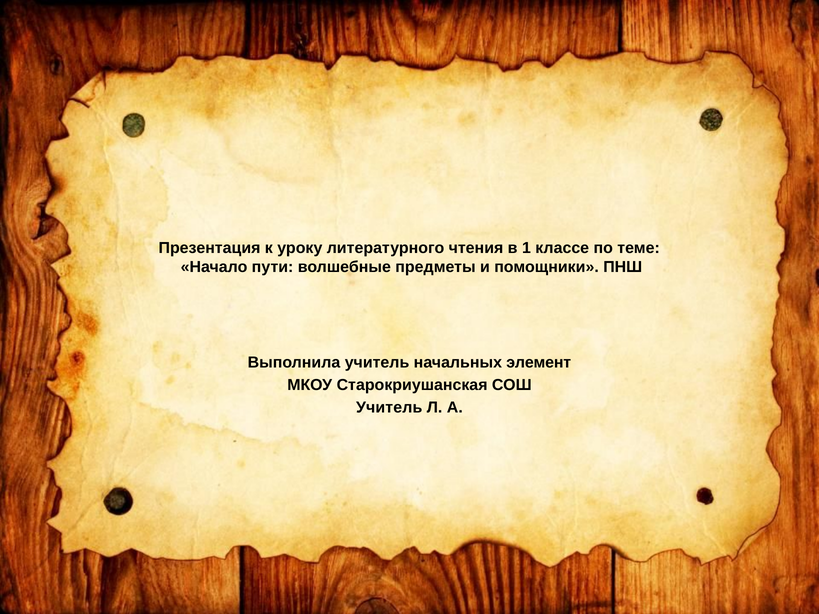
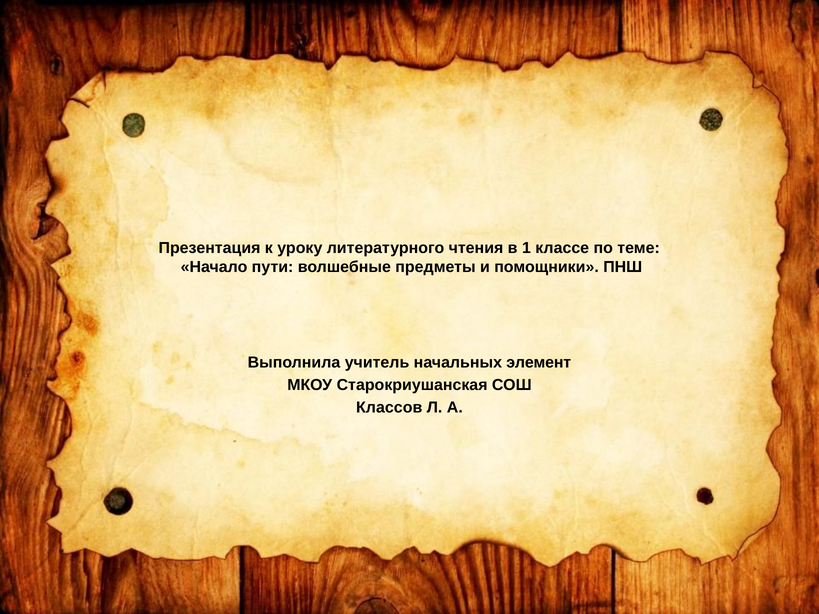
Учитель: Учитель -> Классов (389, 407)
